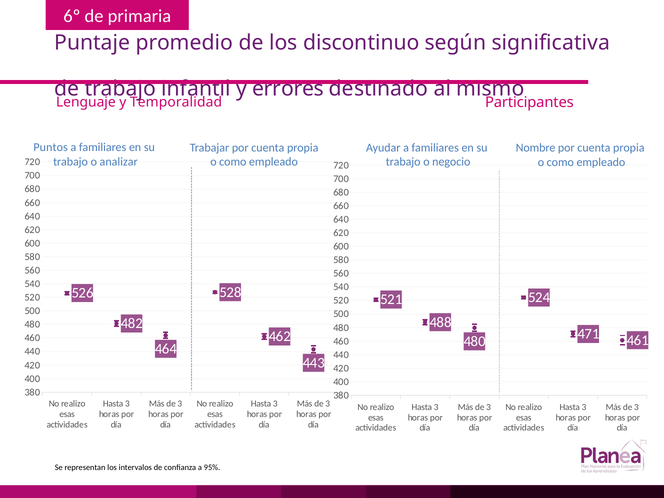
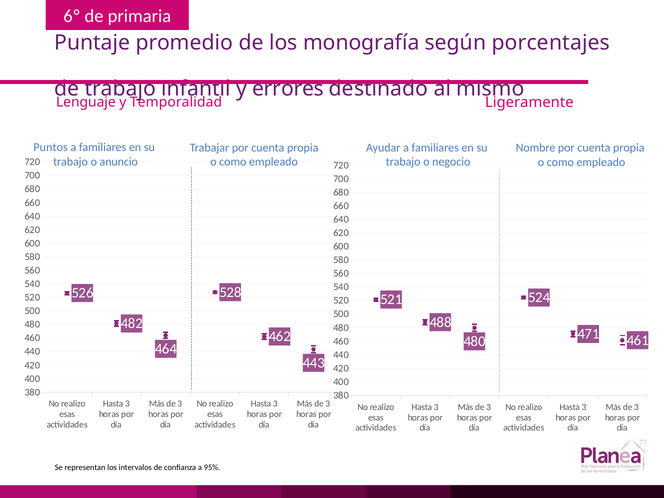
discontinuo: discontinuo -> monografía (361, 43)
significativa: significativa -> porcentajes (551, 43)
Participantes: Participantes -> Ligeramente (529, 103)
analizar: analizar -> anuncio (119, 162)
